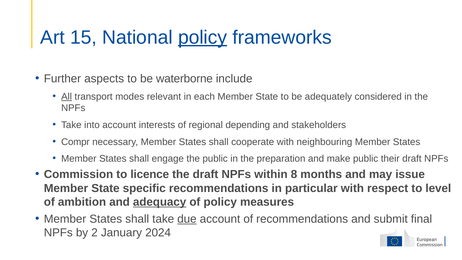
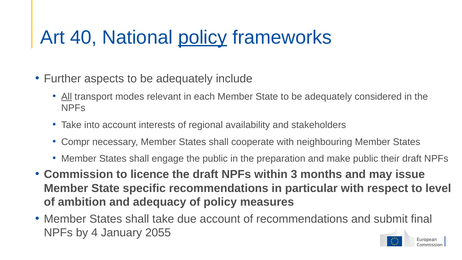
15: 15 -> 40 (83, 37)
aspects to be waterborne: waterborne -> adequately (184, 79)
depending: depending -> availability (248, 125)
8: 8 -> 3 (294, 174)
adequacy underline: present -> none (160, 202)
due underline: present -> none (187, 219)
2: 2 -> 4 (95, 233)
2024: 2024 -> 2055 (158, 233)
